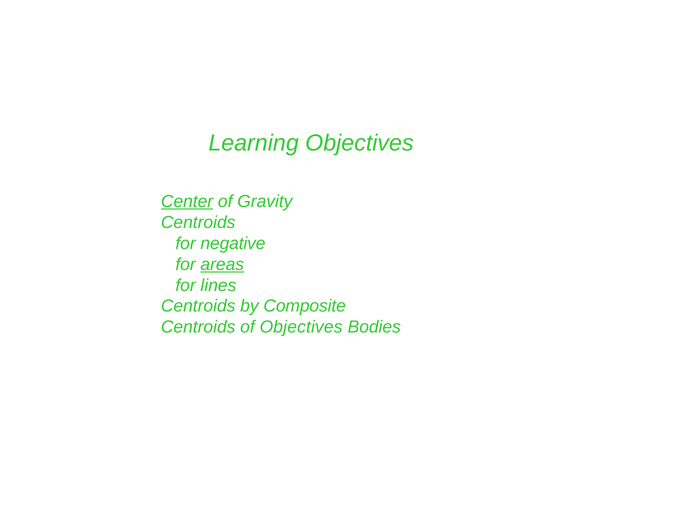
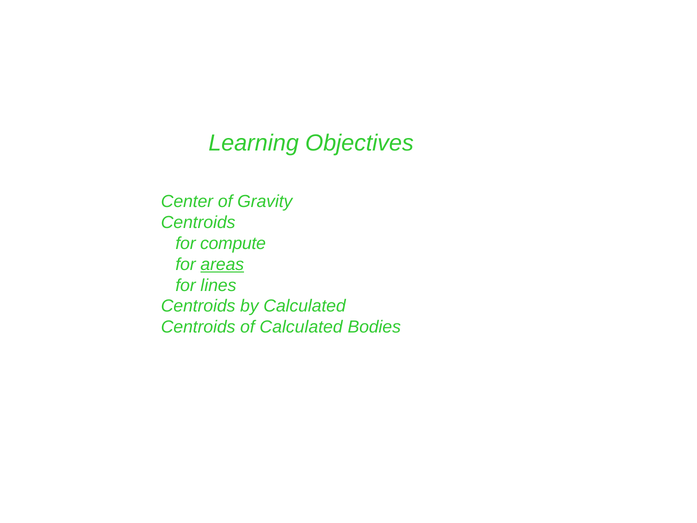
Center underline: present -> none (187, 201)
negative: negative -> compute (233, 243)
by Composite: Composite -> Calculated (305, 306)
of Objectives: Objectives -> Calculated (301, 327)
